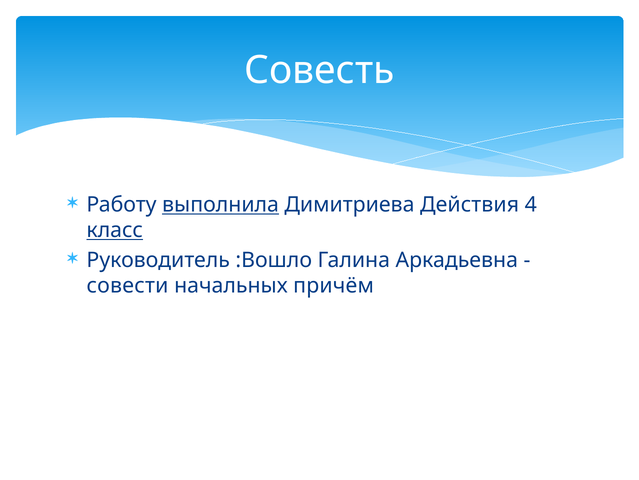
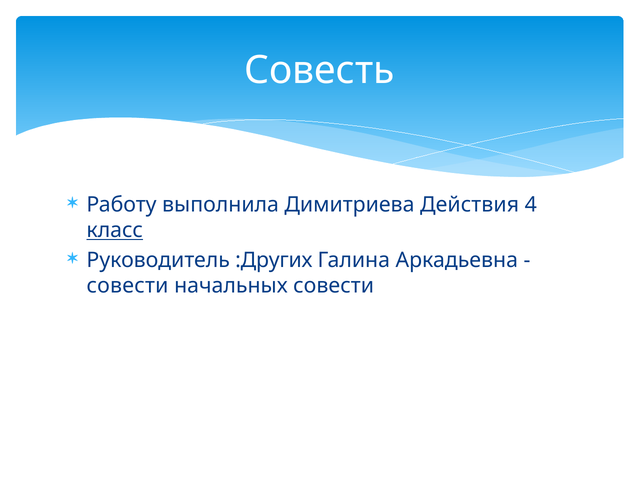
выполнила underline: present -> none (221, 204)
:Вошло: :Вошло -> :Других (274, 260)
начальных причём: причём -> совести (334, 285)
